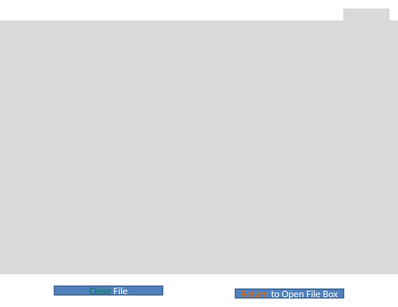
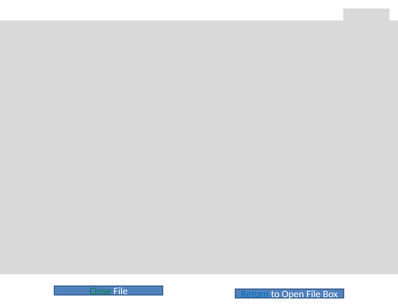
Return colour: orange -> blue (255, 295)
